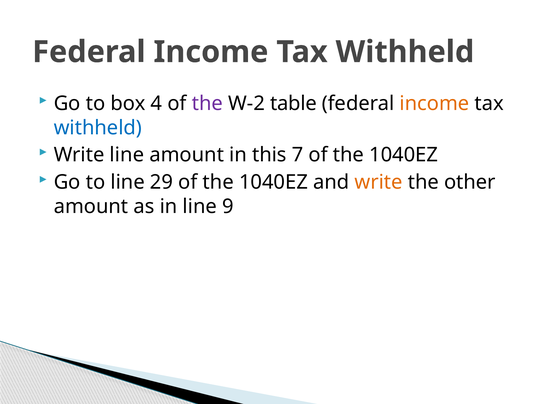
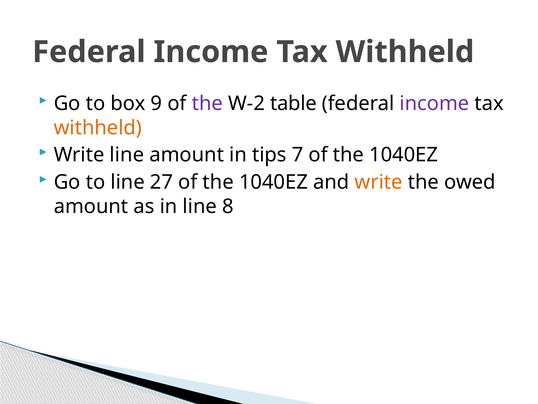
4: 4 -> 9 (156, 103)
income colour: orange -> purple (434, 103)
withheld colour: blue -> orange (98, 128)
this: this -> tips (269, 155)
29: 29 -> 27 (162, 182)
other: other -> owed (470, 182)
9: 9 -> 8 (228, 206)
